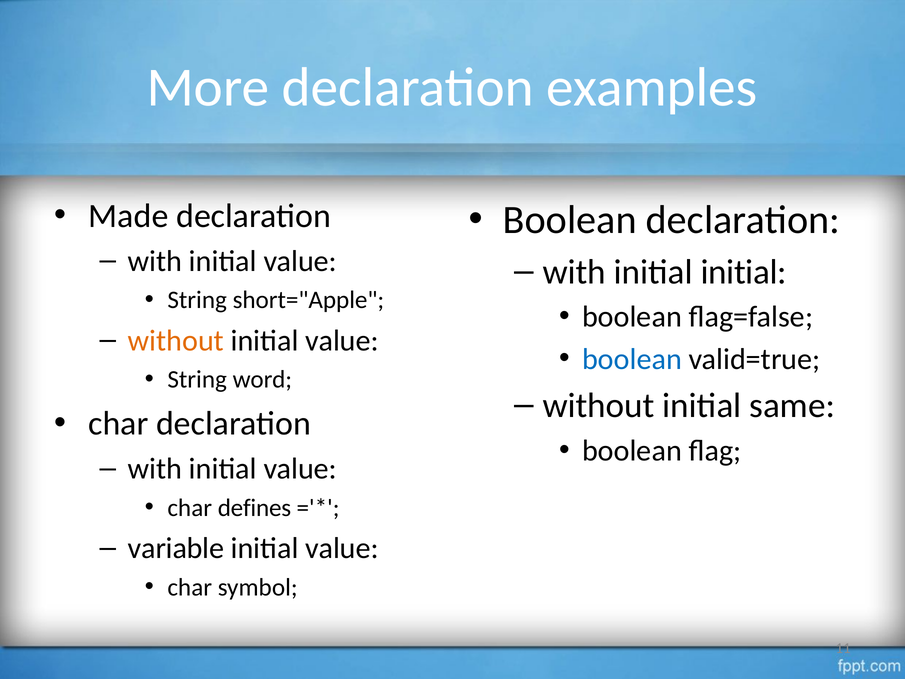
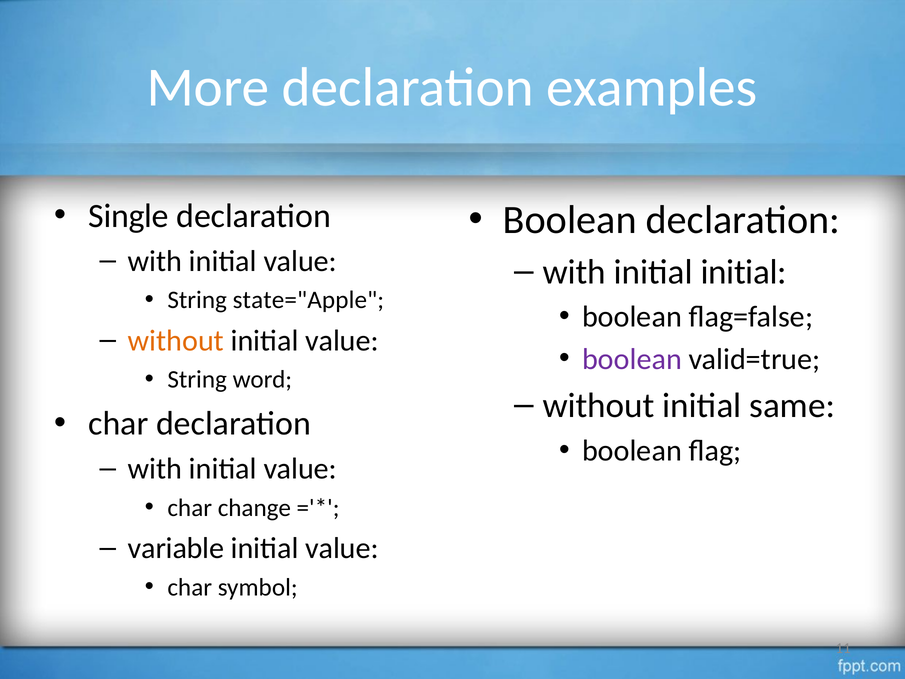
Made: Made -> Single (129, 216)
short="Apple: short="Apple -> state="Apple (308, 300)
boolean colour: blue -> purple (632, 359)
defines: defines -> change (254, 508)
